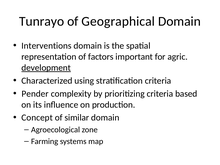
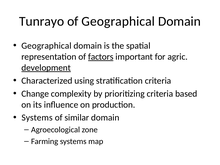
Interventions: Interventions -> Geographical (46, 46)
factors underline: none -> present (101, 57)
Pender: Pender -> Change (35, 94)
Concept: Concept -> Systems (37, 118)
